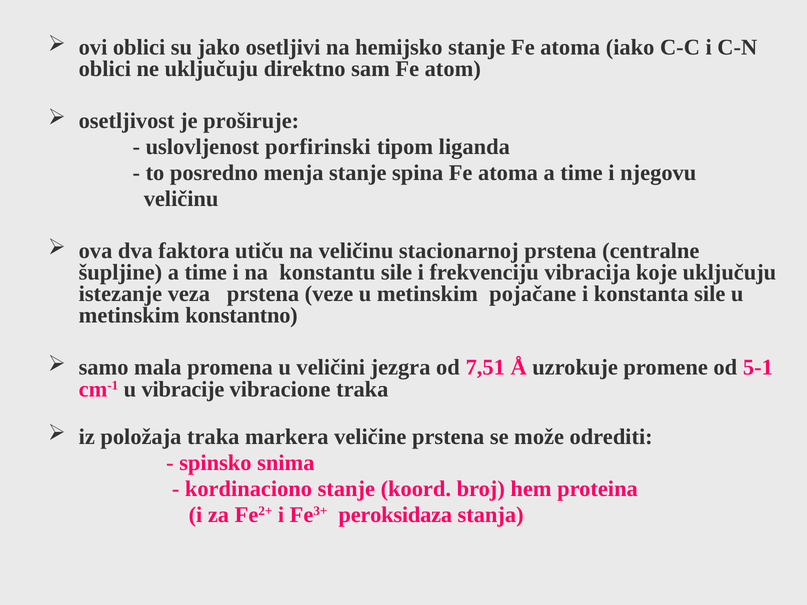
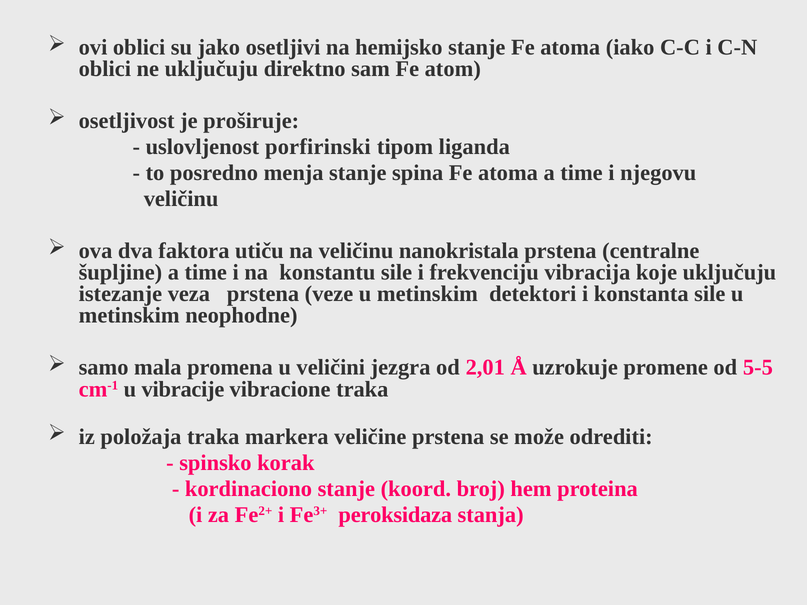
stacionarnoj: stacionarnoj -> nanokristala (459, 251)
pojačane: pojačane -> detektori (533, 294)
konstantno: konstantno -> neophodne (241, 316)
7,51: 7,51 -> 2,01 (485, 368)
5-1: 5-1 -> 5-5 (758, 368)
snima: snima -> korak (286, 463)
